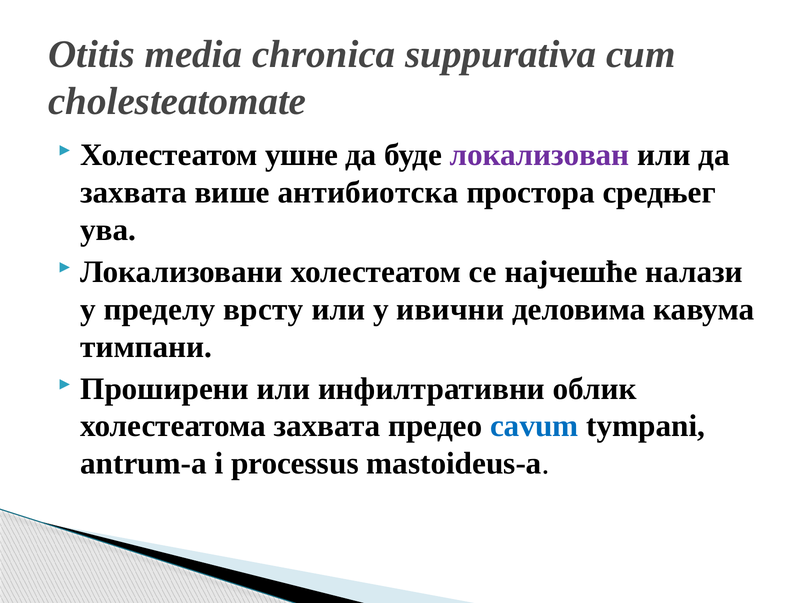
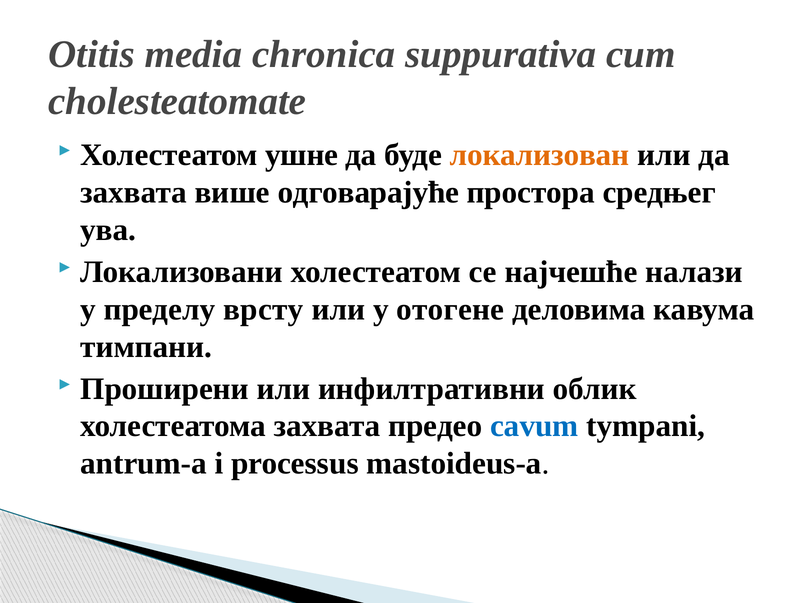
локализован colour: purple -> orange (540, 155)
антибиотска: антибиотска -> одговарајуће (368, 193)
ивични: ивични -> отогене (450, 309)
